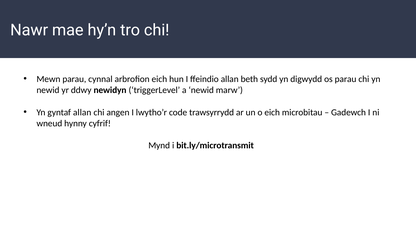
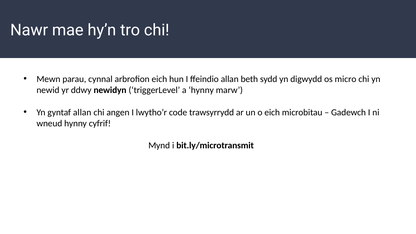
os parau: parau -> micro (346, 79)
a newid: newid -> hynny (201, 90)
